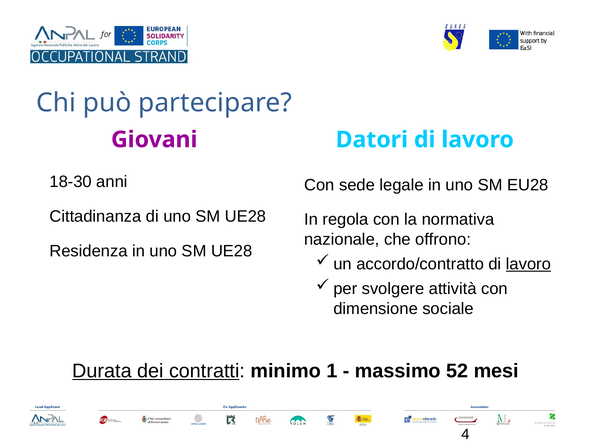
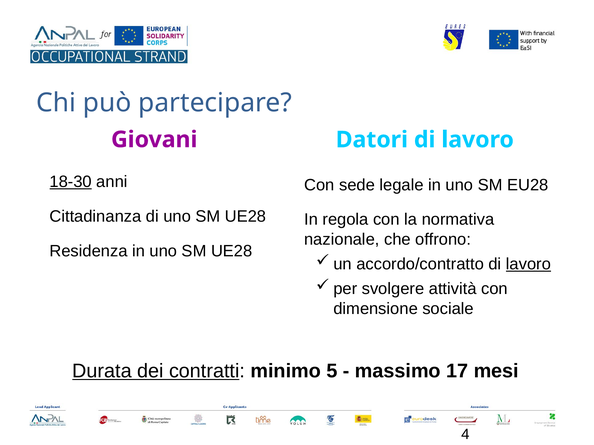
18-30 underline: none -> present (71, 182)
1: 1 -> 5 (332, 371)
52: 52 -> 17 (457, 371)
